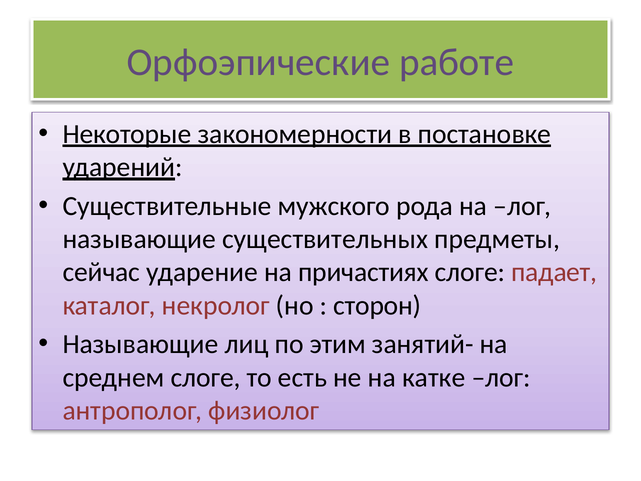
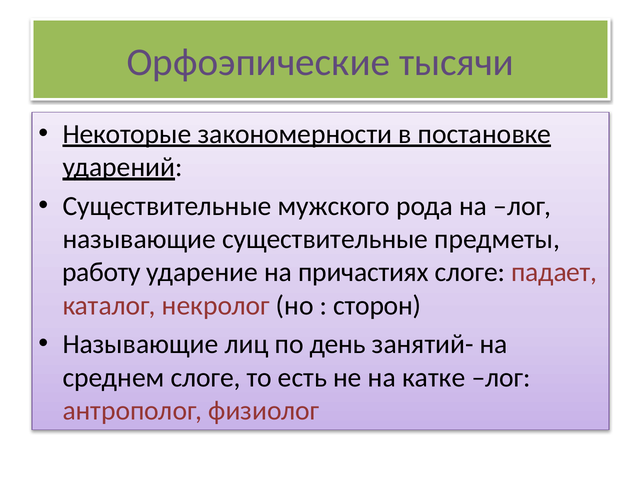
работе: работе -> тысячи (457, 62)
называющие существительных: существительных -> существительные (325, 239)
сейчас: сейчас -> работу (101, 272)
этим: этим -> день (338, 344)
